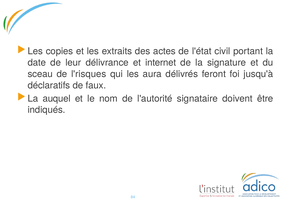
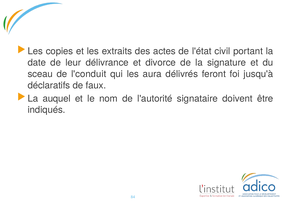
internet: internet -> divorce (161, 63)
l'risques: l'risques -> l'conduit (89, 74)
